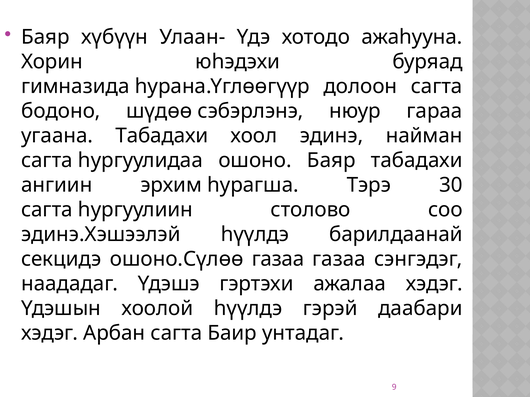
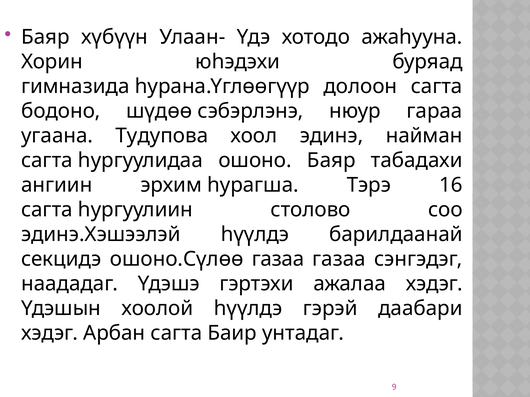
угаана Табадахи: Табадахи -> Тудупова (162, 136)
30: 30 -> 16 (451, 185)
